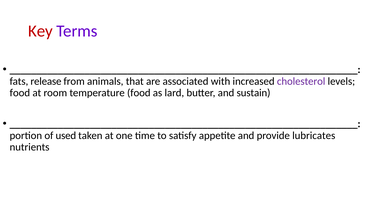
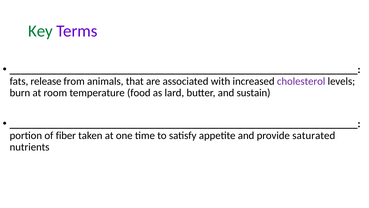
Key colour: red -> green (40, 31)
food: food -> burn (20, 93)
used: used -> fiber (66, 135)
lubricates: lubricates -> saturated (314, 135)
